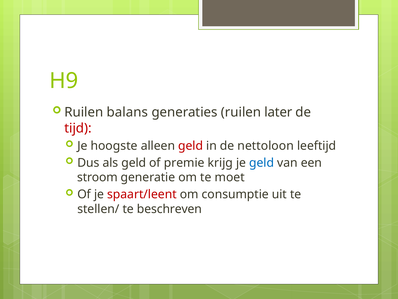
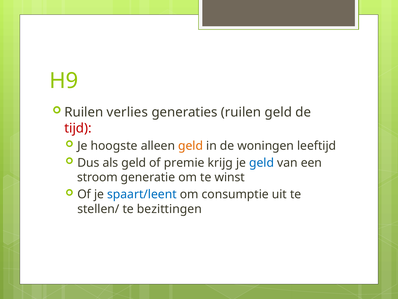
balans: balans -> verlies (127, 112)
ruilen later: later -> geld (278, 112)
geld colour: red -> orange (191, 146)
nettoloon: nettoloon -> woningen (266, 146)
moet: moet -> winst (230, 177)
spaart/leent colour: red -> blue (142, 194)
beschreven: beschreven -> bezittingen (169, 209)
